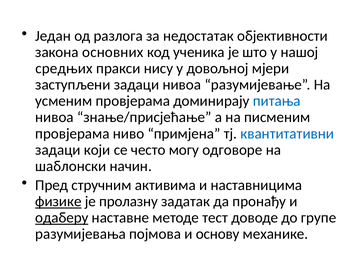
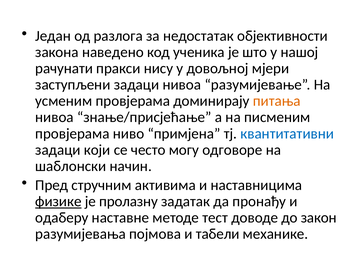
основних: основних -> наведено (113, 52)
средњих: средњих -> рачунати (64, 68)
питања colour: blue -> orange (277, 101)
одаберу underline: present -> none (62, 218)
групе: групе -> закон (319, 218)
основу: основу -> табели (218, 234)
